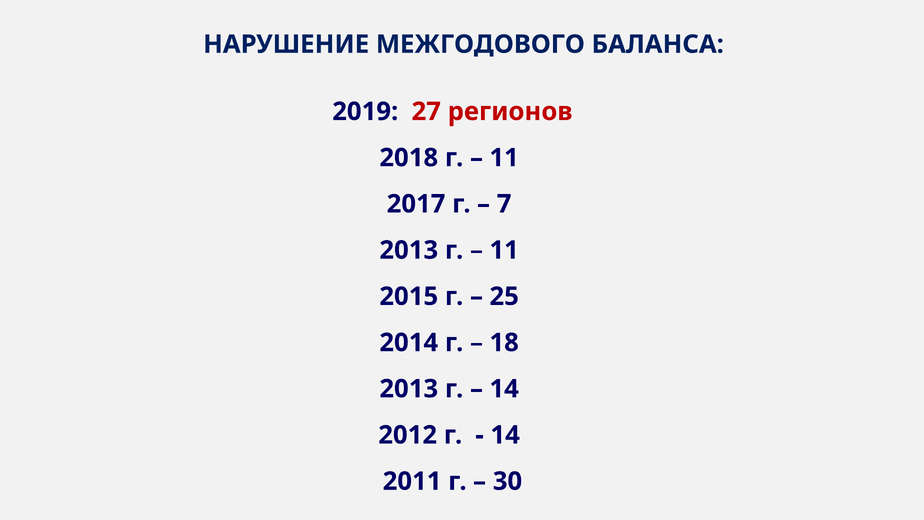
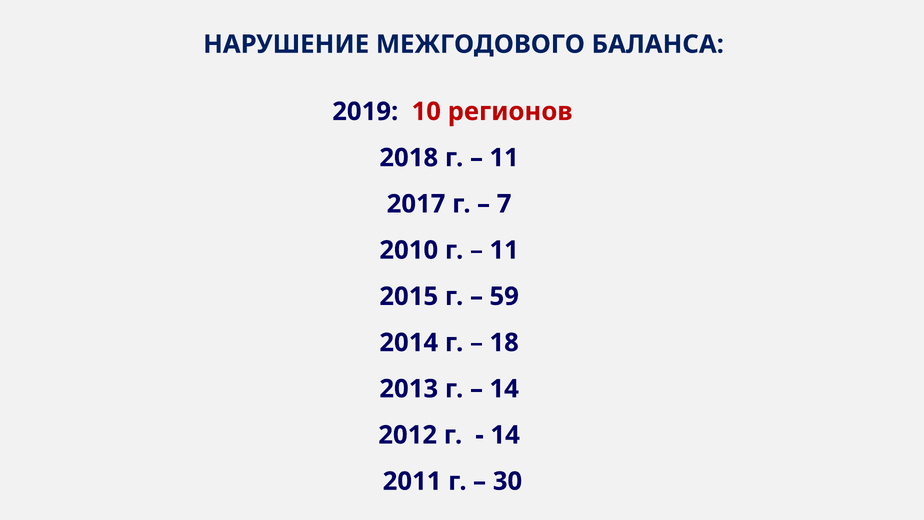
27: 27 -> 10 (426, 111)
2013: 2013 -> 2010 (409, 250)
25: 25 -> 59 (504, 296)
